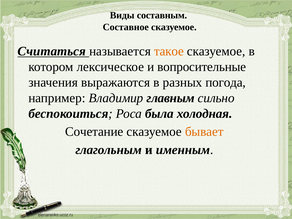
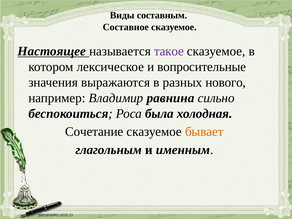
Считаться: Считаться -> Настоящее (52, 51)
такое colour: orange -> purple (169, 51)
погода: погода -> нового (226, 82)
главным: главным -> равнина (170, 98)
